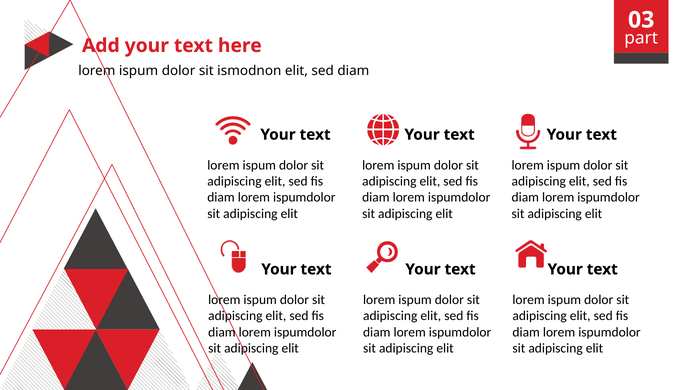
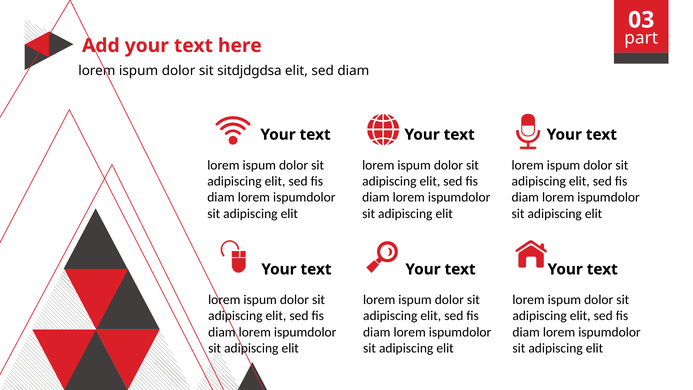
ismodnon: ismodnon -> sitdjdgdsa (249, 71)
